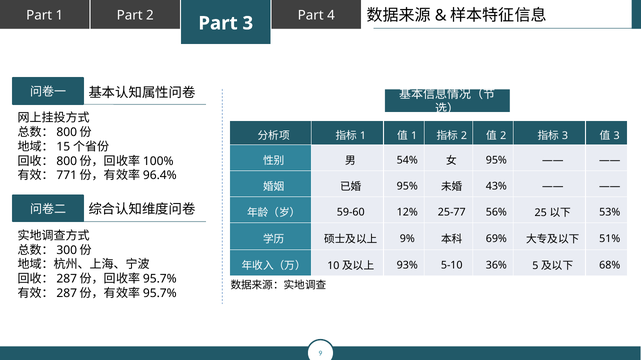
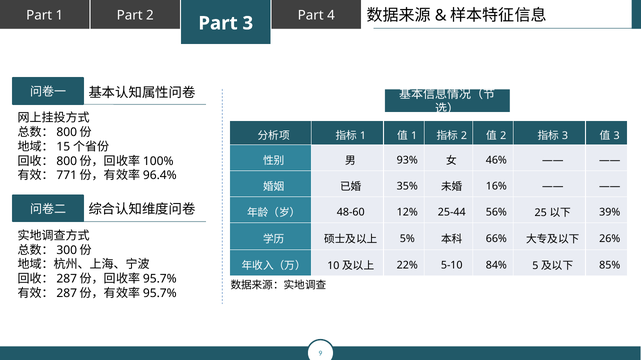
54%: 54% -> 93% (407, 160)
95%: 95% -> 46% (496, 160)
95%: 95% -> 35% (407, 186)
43%: 43% -> 16% (496, 186)
59-60: 59-60 -> 48-60 (351, 212)
25-77: 25-77 -> 25-44 (452, 212)
53%: 53% -> 39% (610, 212)
9%: 9% -> 5% (407, 239)
69%: 69% -> 66% (496, 239)
51%: 51% -> 26% (610, 239)
93%: 93% -> 22% (407, 266)
36%: 36% -> 84% (496, 266)
68%: 68% -> 85% (610, 266)
